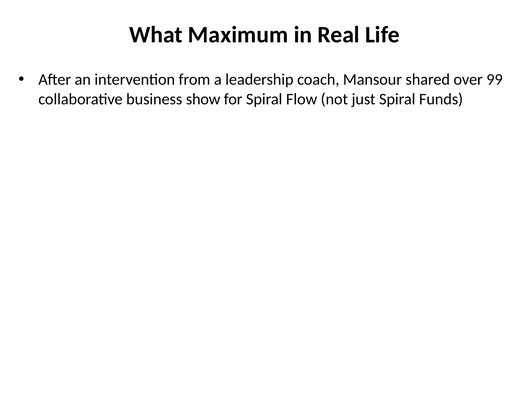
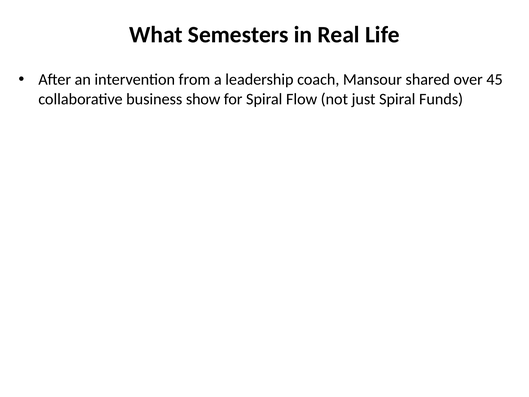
Maximum: Maximum -> Semesters (238, 35)
99: 99 -> 45 (495, 80)
